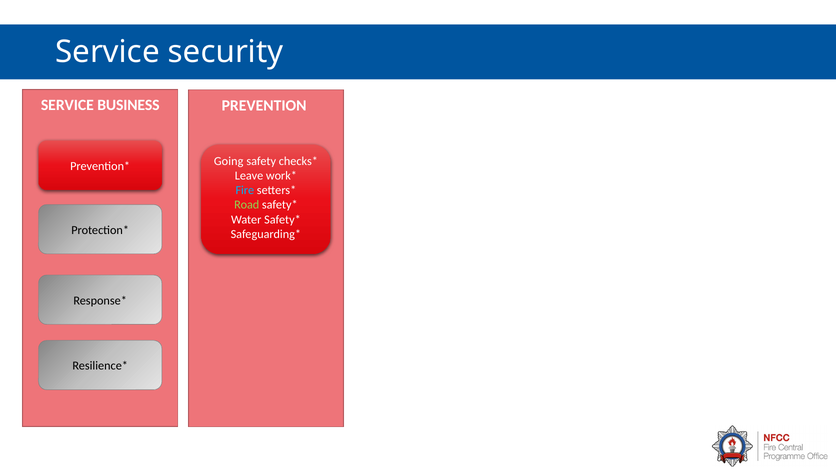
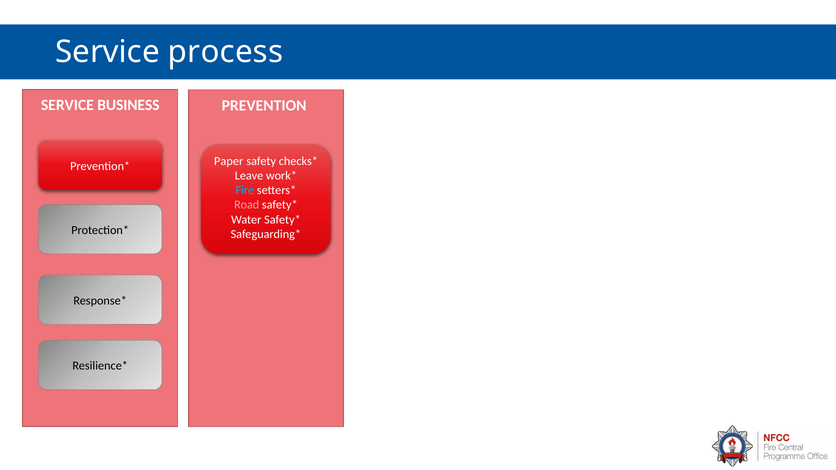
security: security -> process (226, 52)
Going: Going -> Paper (229, 161)
Road colour: light green -> pink (247, 205)
